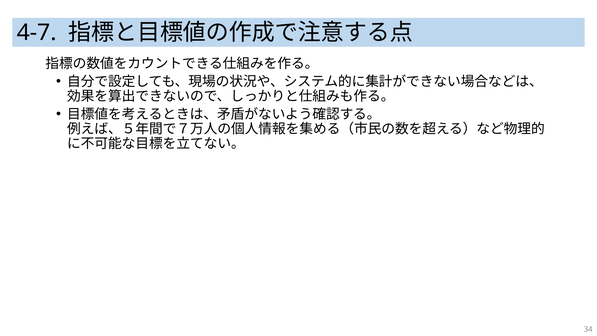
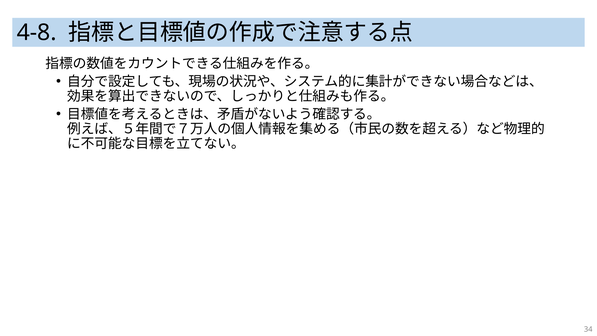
4-7: 4-7 -> 4-8 (37, 32)
